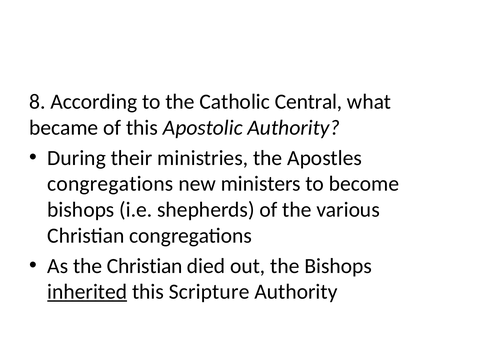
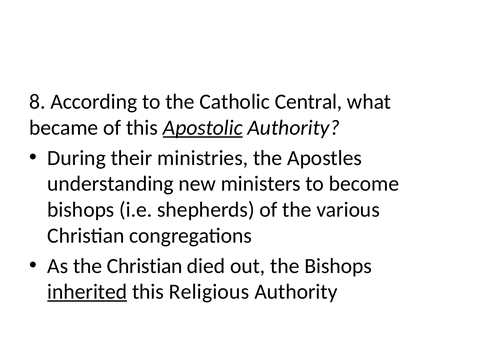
Apostolic underline: none -> present (203, 128)
congregations: congregations -> understanding (110, 184)
Scripture: Scripture -> Religious (209, 292)
